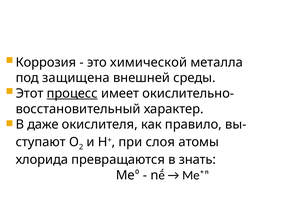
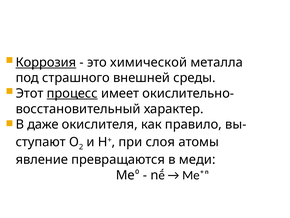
Коррозия underline: none -> present (46, 62)
защищена: защищена -> страшного (76, 78)
хлорида: хлорида -> явление (42, 159)
знать: знать -> меди (197, 159)
